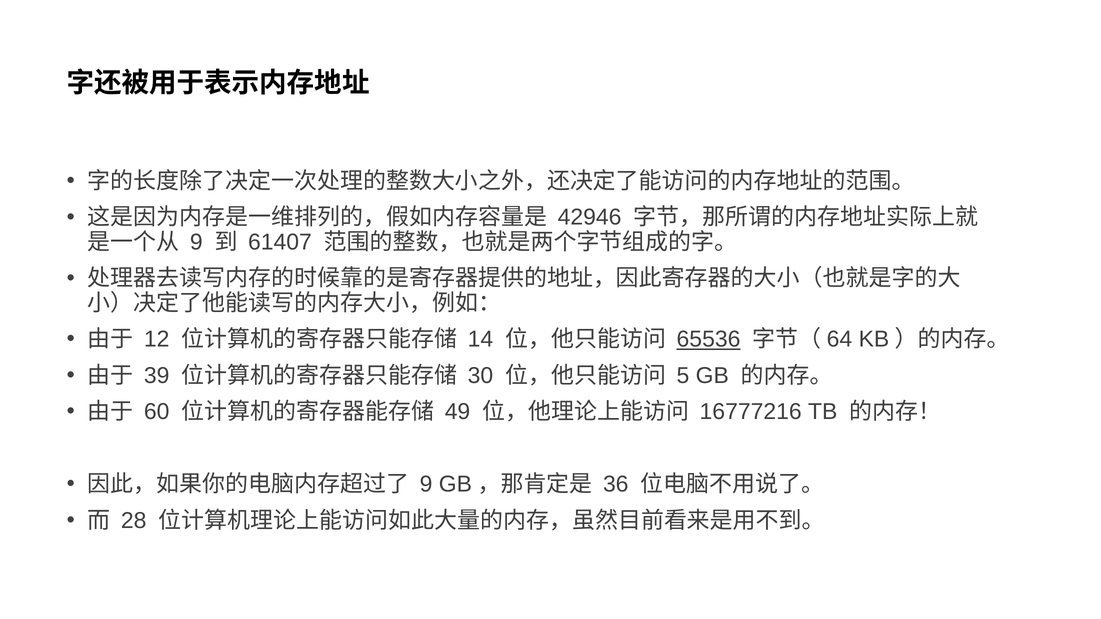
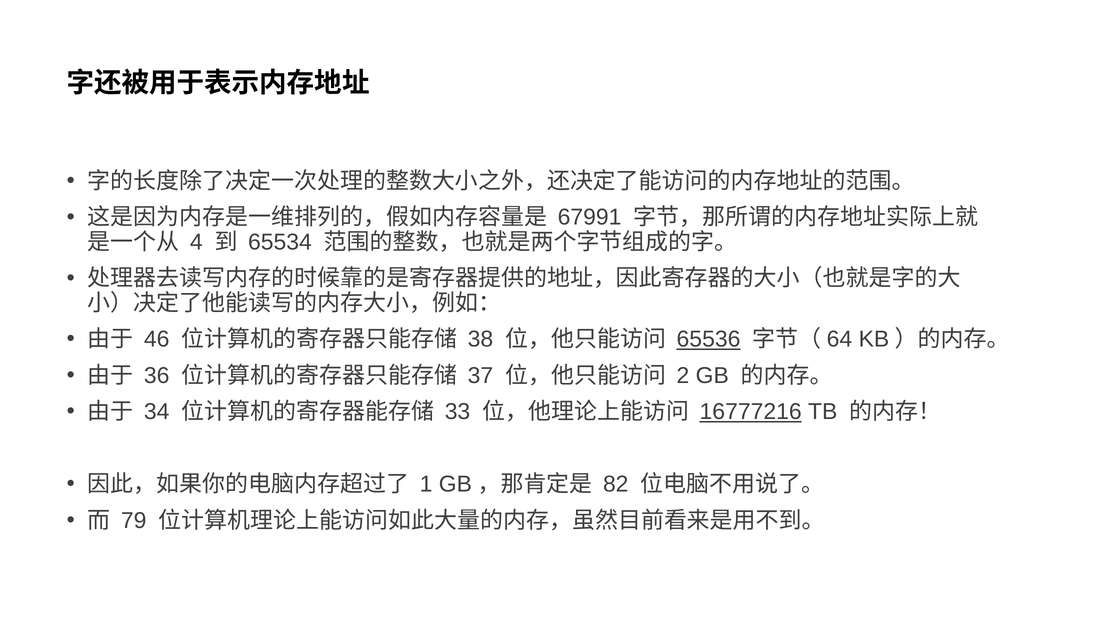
42946: 42946 -> 67991 (590, 217)
9: 9 -> 4 (196, 242)
61407: 61407 -> 65534 (280, 242)
12: 12 -> 46 (157, 340)
14: 14 -> 38 (480, 340)
39: 39 -> 36 (157, 376)
30: 30 -> 37 (480, 376)
5: 5 -> 2 (683, 376)
60: 60 -> 34 (157, 412)
49: 49 -> 33 (457, 412)
16777216 underline: none -> present (751, 412)
9: 9 -> 1 (426, 485)
36: 36 -> 82 (616, 485)
28: 28 -> 79 (134, 521)
